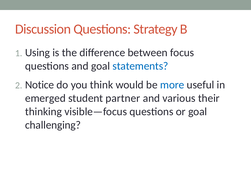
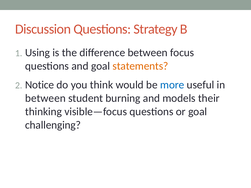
statements colour: blue -> orange (140, 66)
emerged: emerged -> between (45, 98)
partner: partner -> burning (123, 98)
various: various -> models (179, 98)
